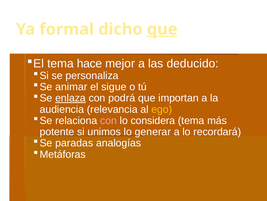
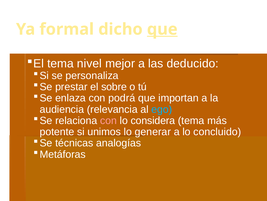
hace: hace -> nivel (89, 63)
animar: animar -> prestar (71, 87)
sigue: sigue -> sobre (114, 87)
enlaza underline: present -> none (70, 98)
ego colour: yellow -> light blue (162, 109)
recordará: recordará -> concluido (217, 131)
paradas: paradas -> técnicas (74, 143)
